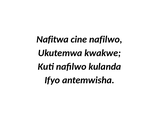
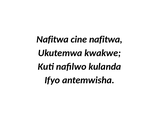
cine nafilwo: nafilwo -> nafitwa (106, 39)
